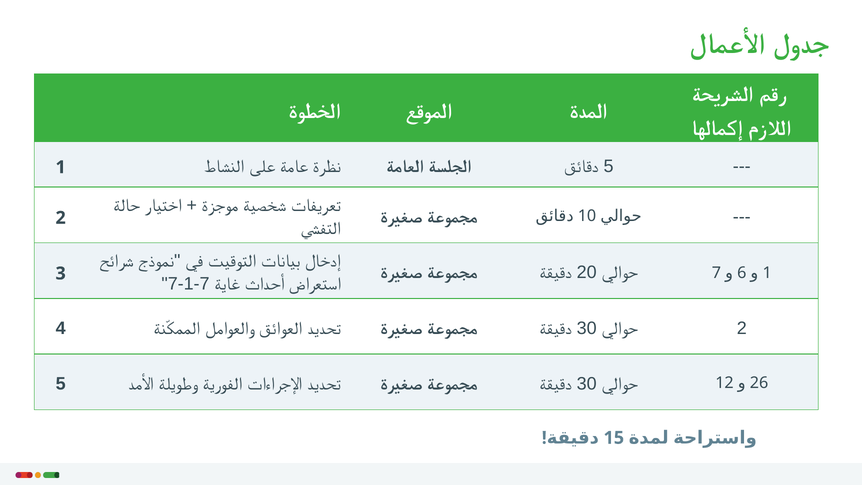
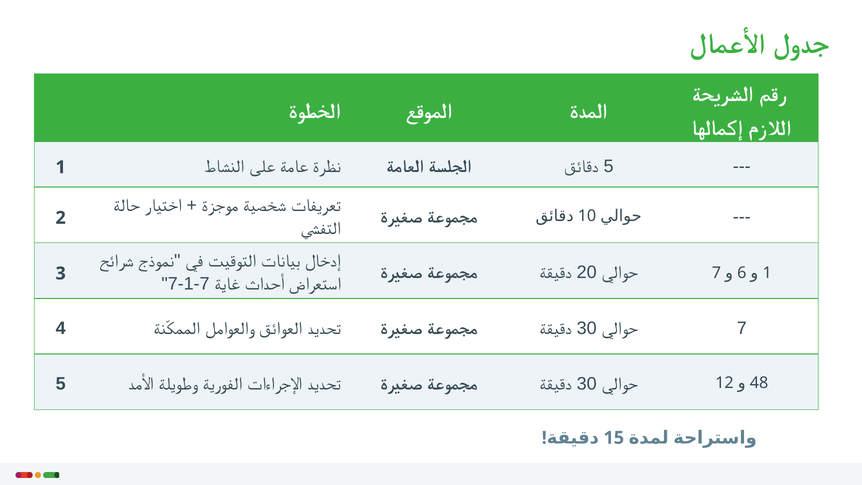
2: 2 -> 7 (742, 328)
26: 26 -> 48 (759, 383)
